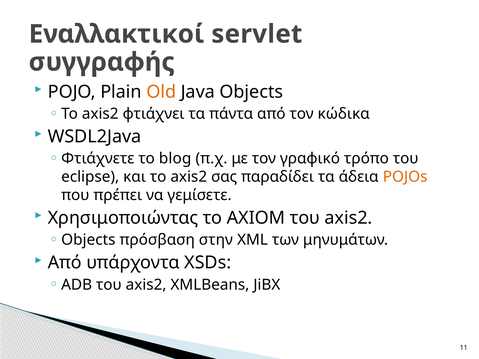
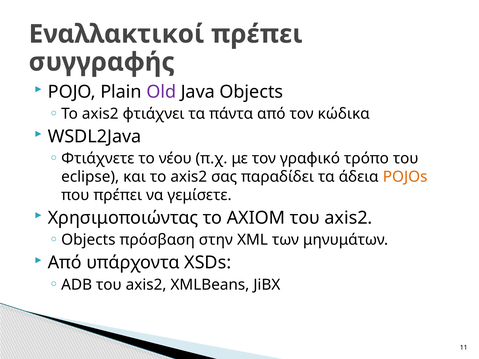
Εναλλακτικοί servlet: servlet -> πρέπει (257, 34)
Old colour: orange -> purple (161, 92)
blog: blog -> νέου (175, 159)
